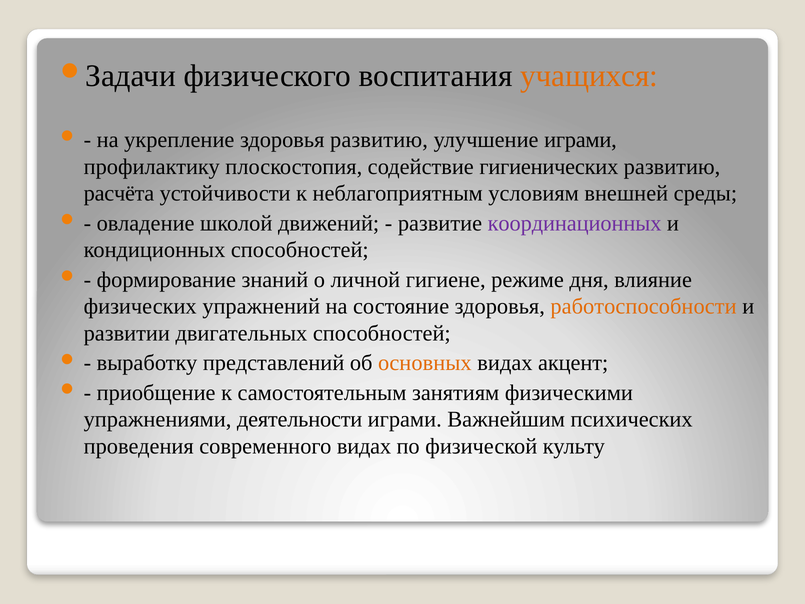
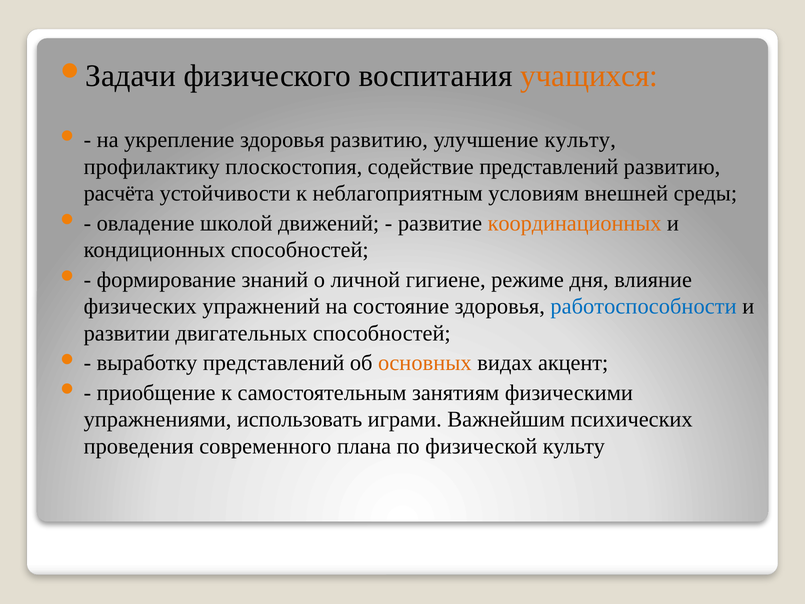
улучшение играми: играми -> культу (580, 140)
содействие гигиенических: гигиенических -> представлений (549, 167)
координационных colour: purple -> orange (575, 223)
работоспособности colour: orange -> blue (643, 306)
деятельности: деятельности -> использовать (300, 419)
современного видах: видах -> плана (364, 446)
